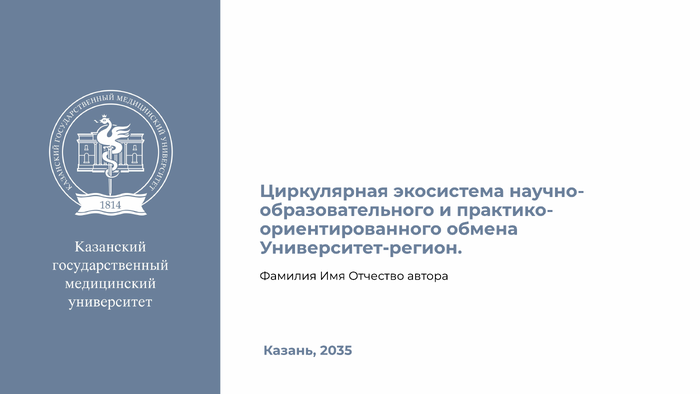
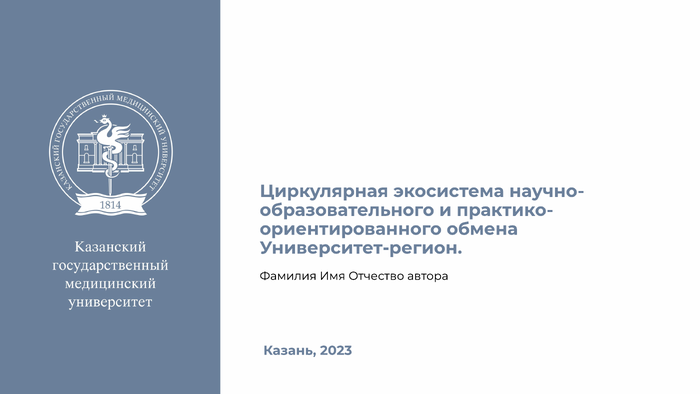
2035: 2035 -> 2023 (336, 350)
